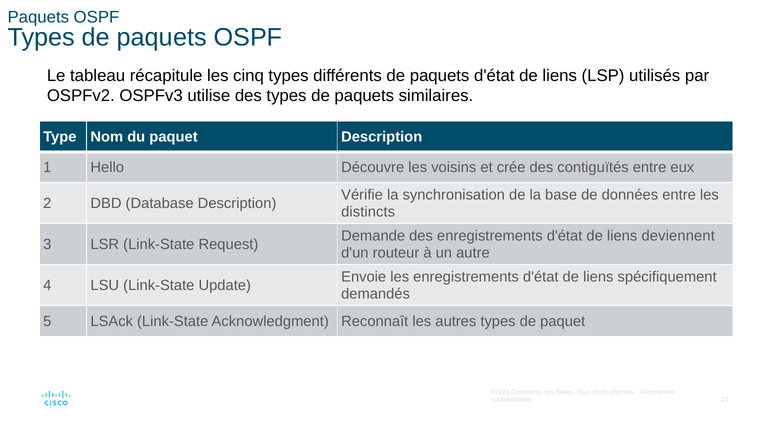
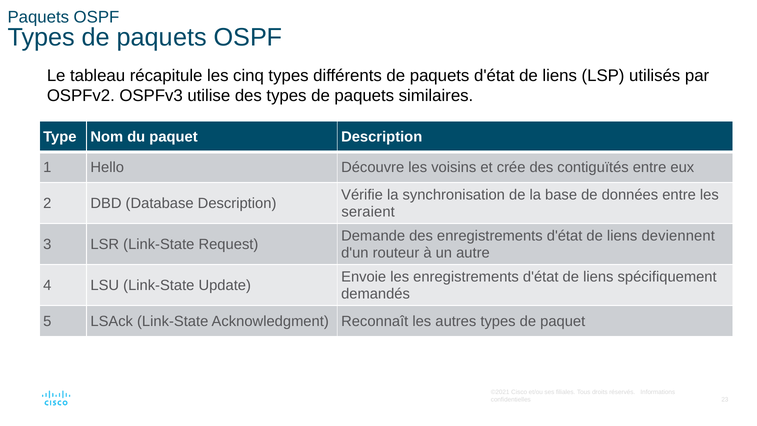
distincts: distincts -> seraient (368, 212)
